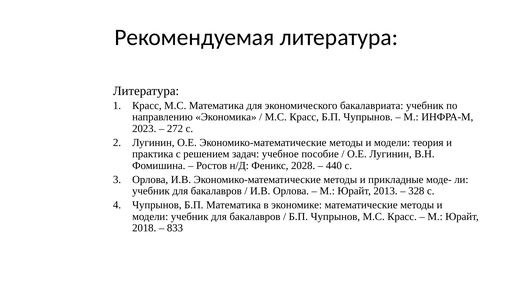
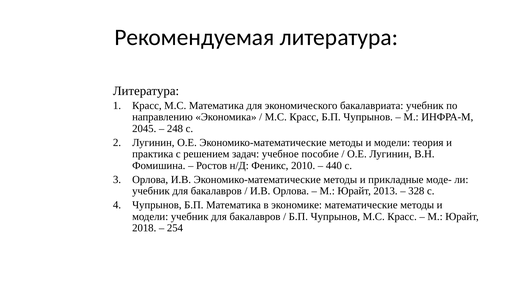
2023: 2023 -> 2045 (144, 128)
272: 272 -> 248 (175, 128)
2028: 2028 -> 2010 (303, 165)
833: 833 -> 254 (175, 228)
